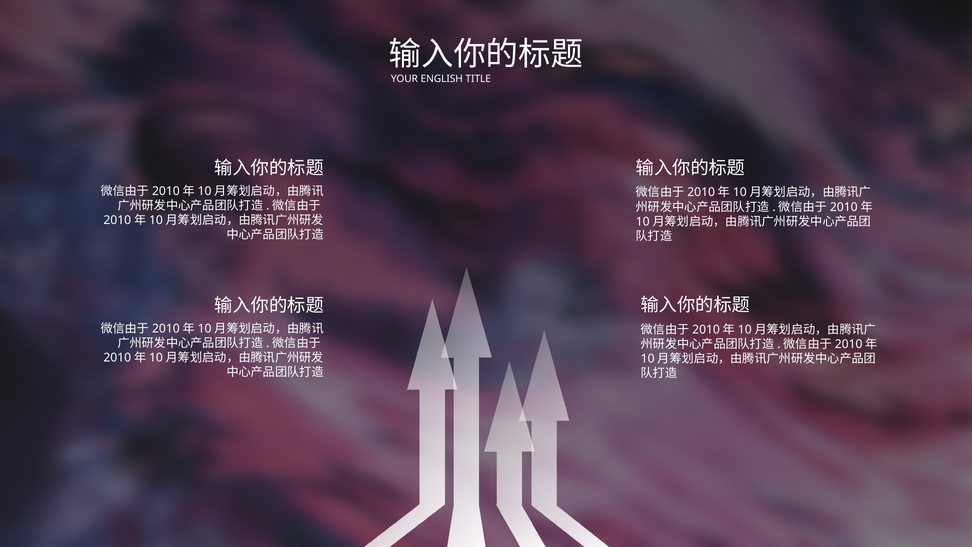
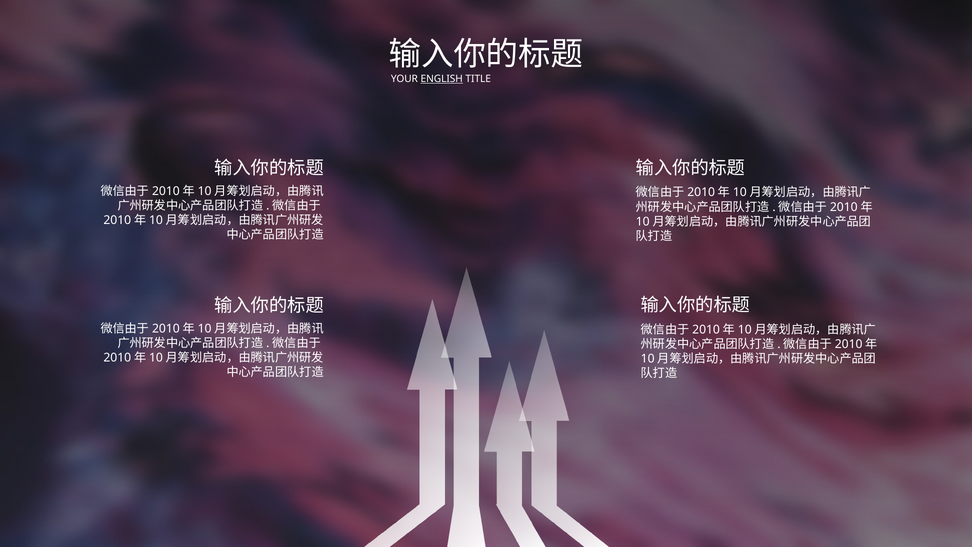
ENGLISH underline: none -> present (442, 79)
